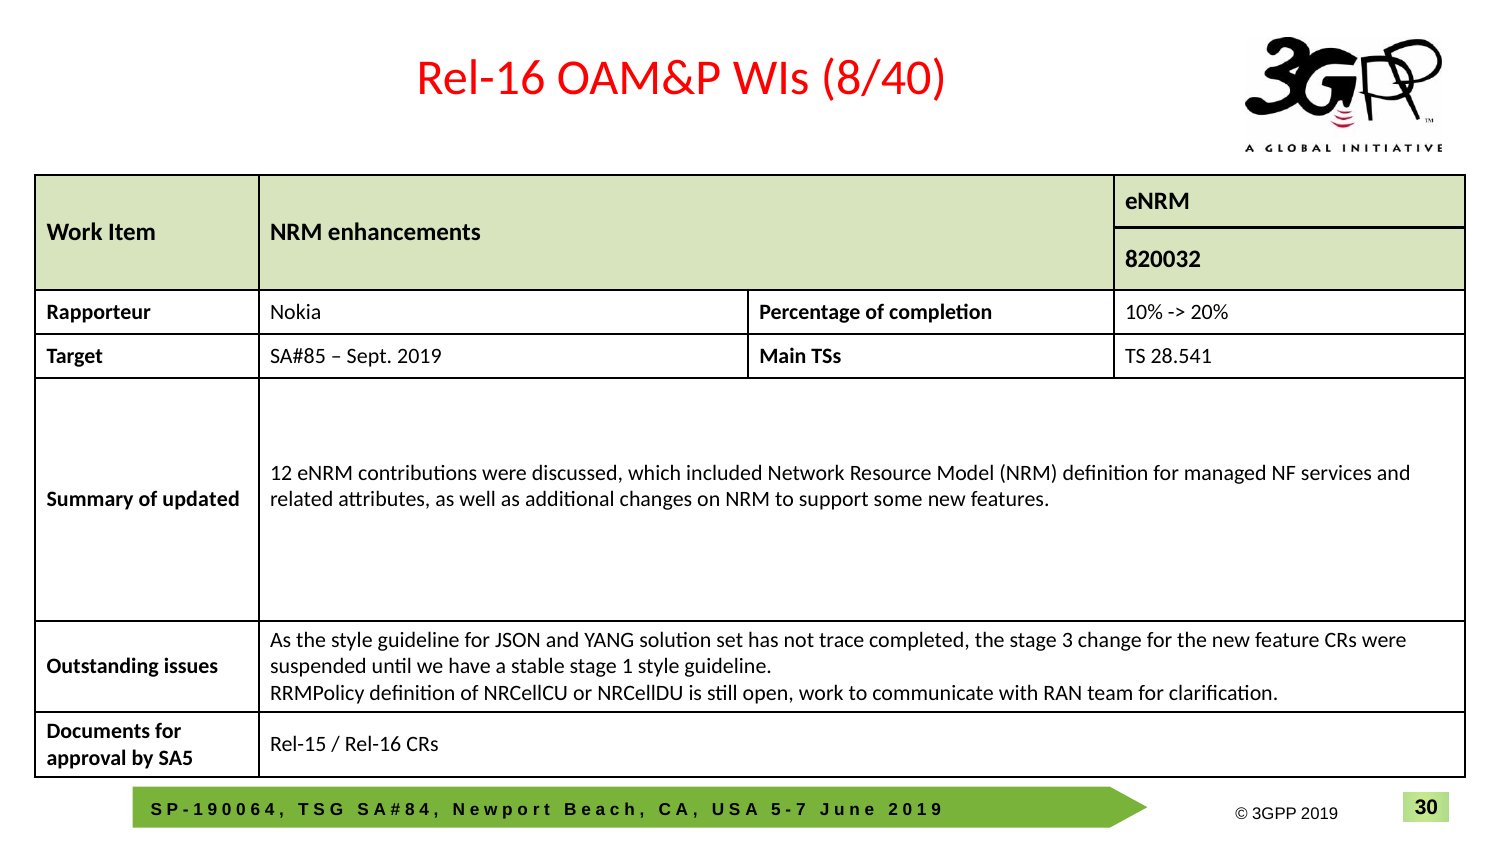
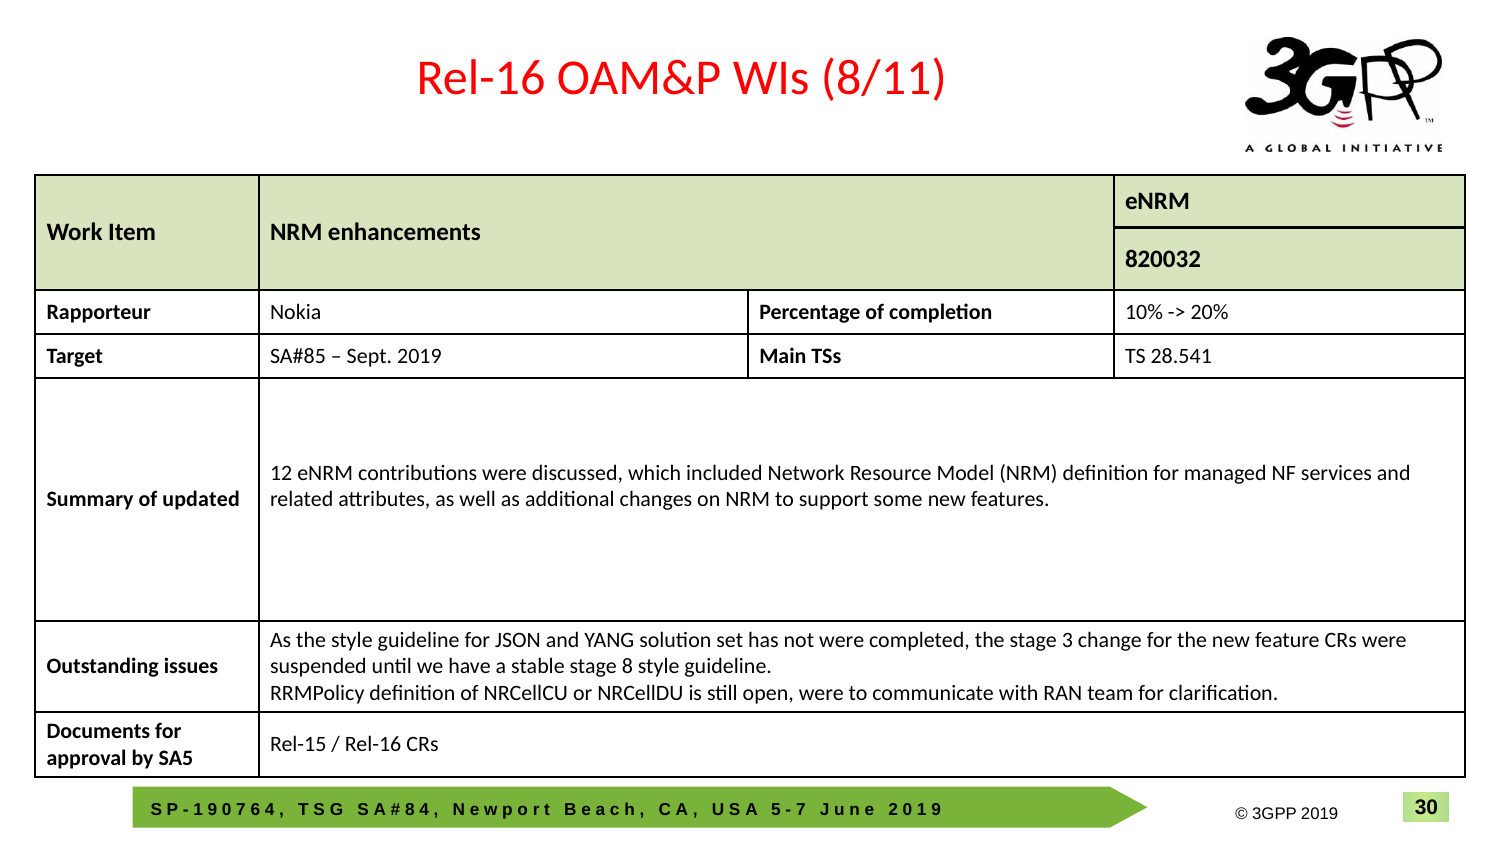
8/40: 8/40 -> 8/11 (884, 78)
not trace: trace -> were (842, 640)
stage 1: 1 -> 8 (627, 667)
open work: work -> were (821, 693)
0: 0 -> 7 (241, 809)
